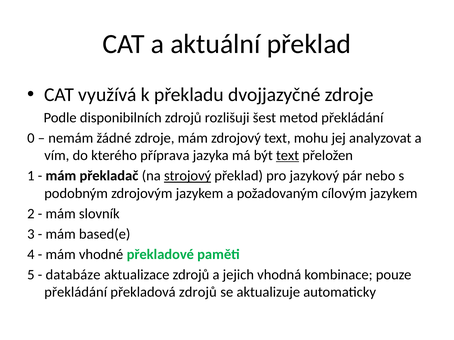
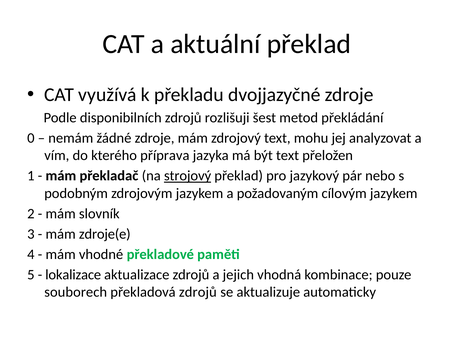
text underline: present -> none (288, 156)
based(e: based(e -> zdroje(e (105, 234)
databáze: databáze -> lokalizace (73, 275)
překládání: překládání -> souborech (76, 293)
